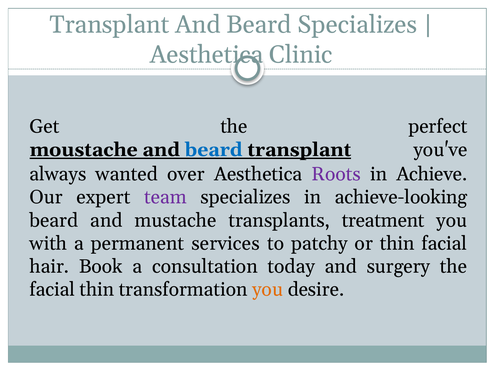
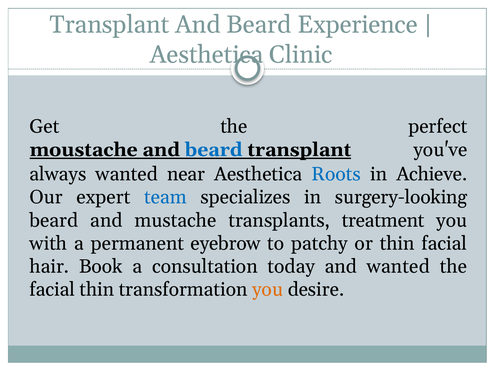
Beard Specializes: Specializes -> Experience (358, 25)
over: over -> near (186, 174)
Roots colour: purple -> blue (336, 174)
team colour: purple -> blue (165, 197)
achieve-looking: achieve-looking -> surgery-looking (401, 197)
services: services -> eyebrow (226, 244)
and surgery: surgery -> wanted (398, 267)
